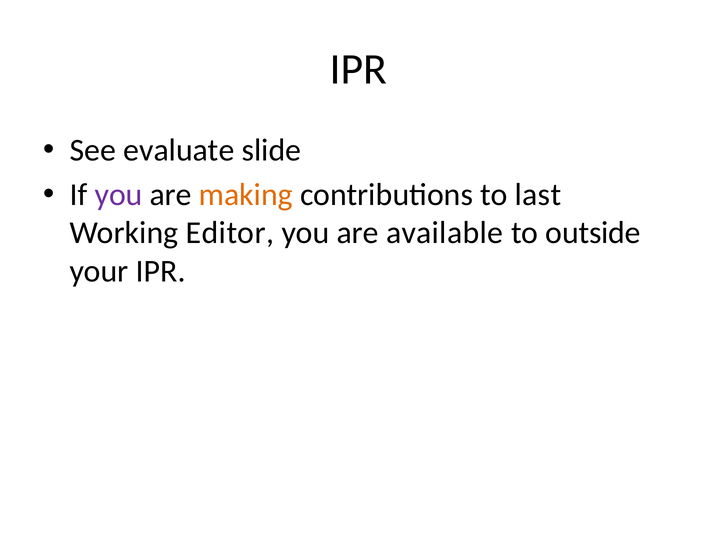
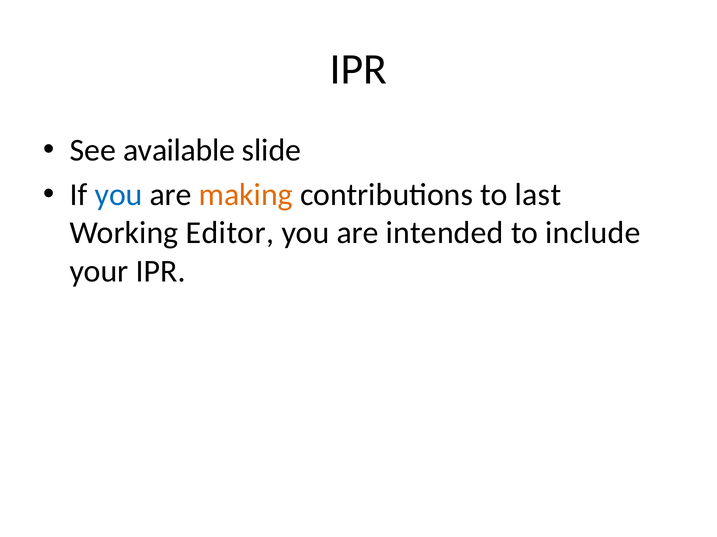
evaluate: evaluate -> available (179, 150)
you colour: purple -> blue (119, 195)
available: available -> intended (445, 233)
outside: outside -> include (593, 233)
